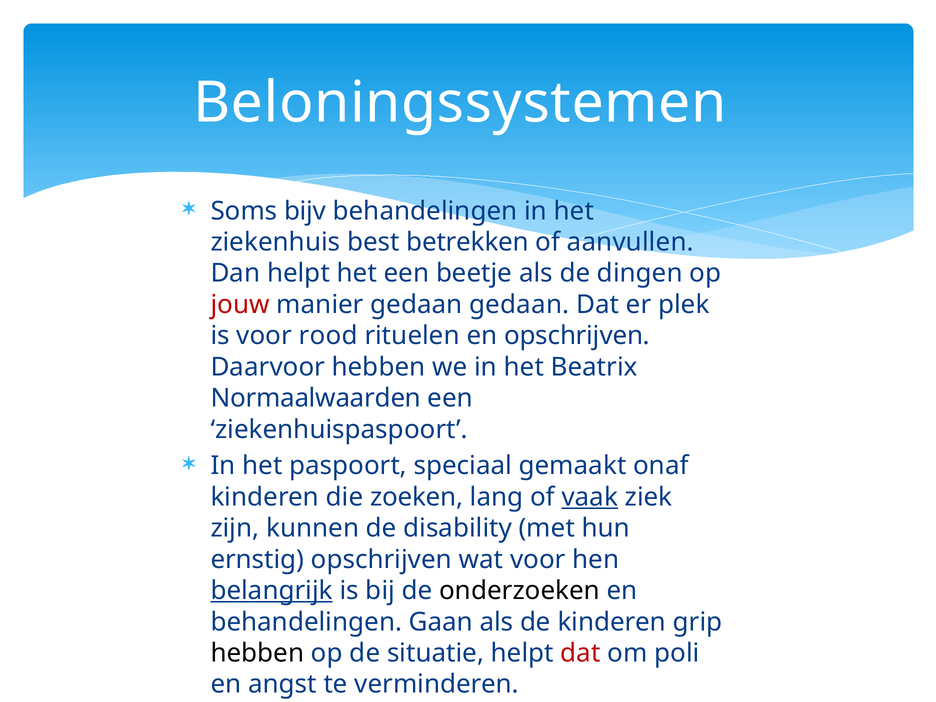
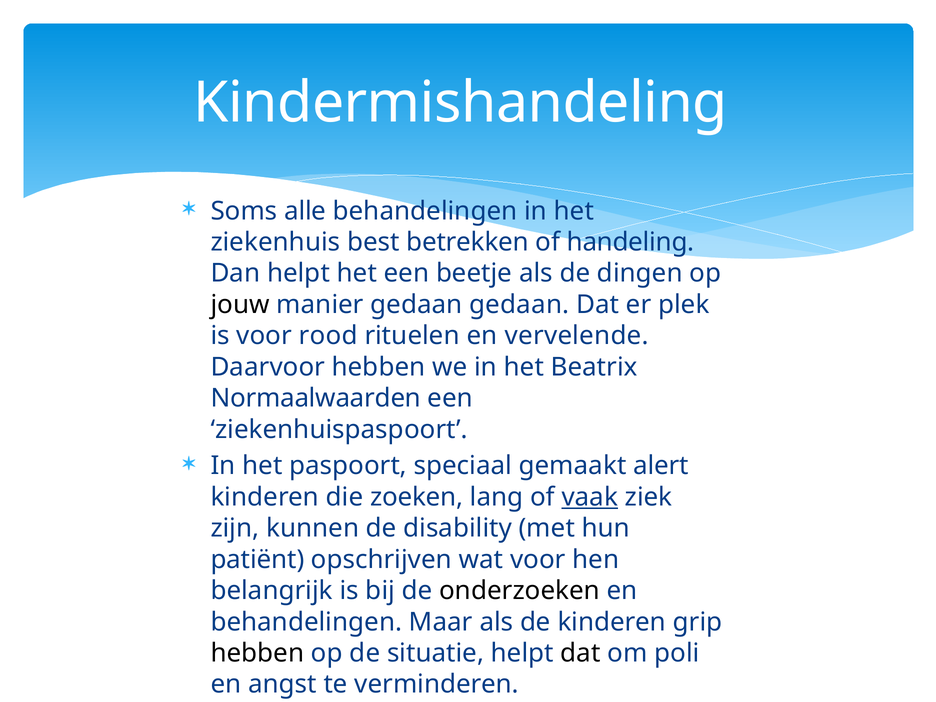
Beloningssystemen: Beloningssystemen -> Kindermishandeling (460, 103)
bijv: bijv -> alle (305, 211)
aanvullen: aanvullen -> handeling (630, 242)
jouw colour: red -> black (240, 305)
en opschrijven: opschrijven -> vervelende (577, 336)
onaf: onaf -> alert (661, 466)
ernstig: ernstig -> patiënt (257, 560)
belangrijk underline: present -> none (272, 591)
Gaan: Gaan -> Maar (441, 622)
dat colour: red -> black (580, 653)
